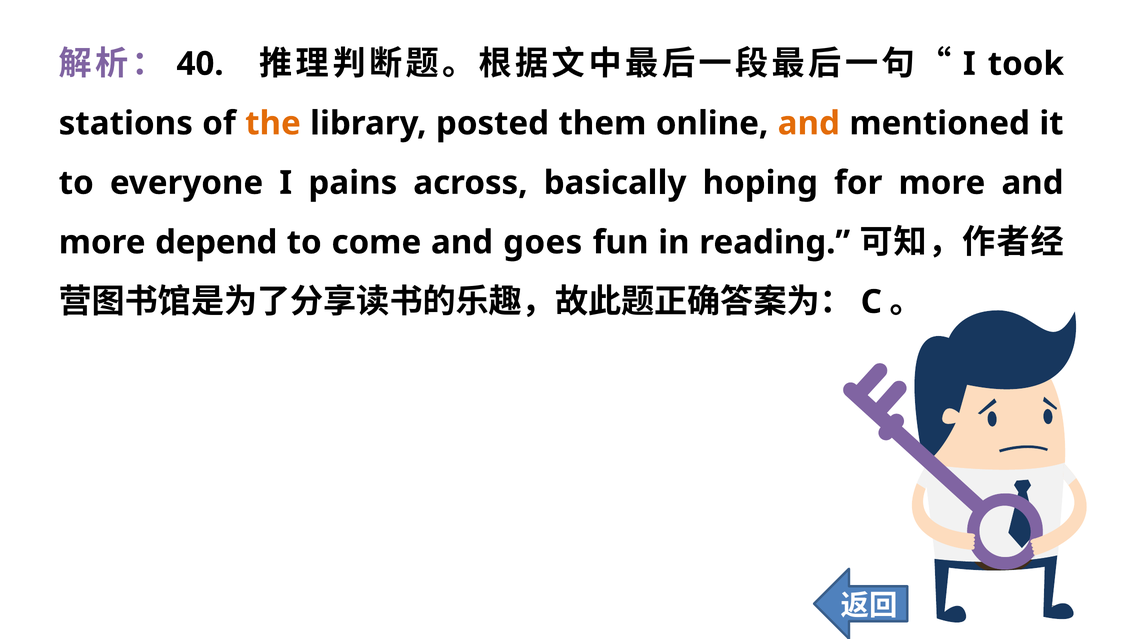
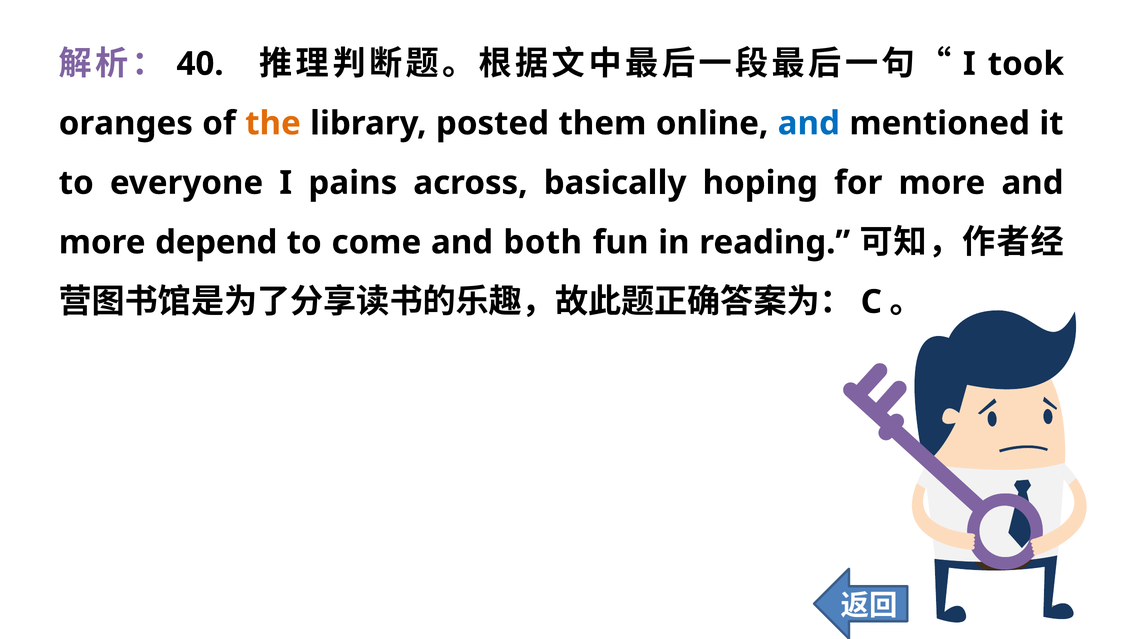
stations: stations -> oranges (126, 123)
and colour: orange -> blue (809, 123)
goes: goes -> both (543, 242)
